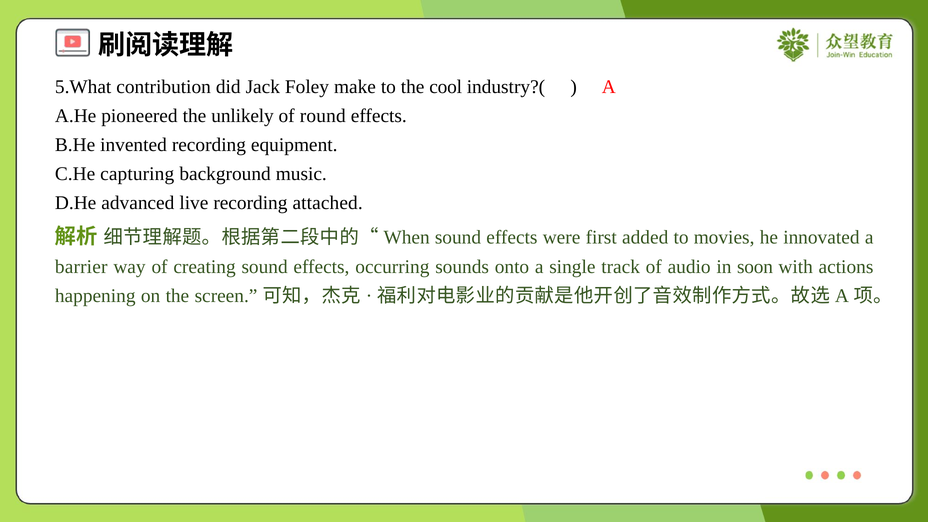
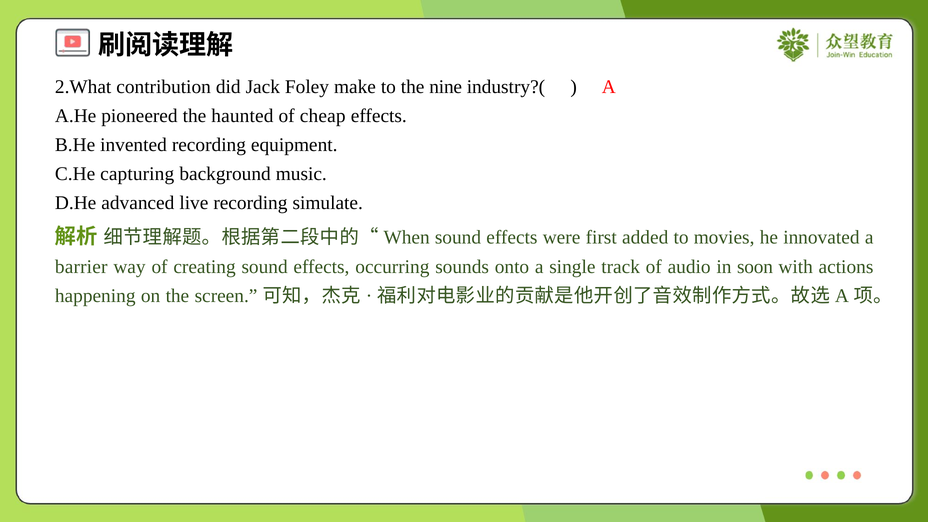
5.What: 5.What -> 2.What (83, 87)
cool: cool -> nine (446, 87)
unlikely: unlikely -> haunted (242, 116)
round: round -> cheap (323, 116)
attached: attached -> simulate (328, 203)
